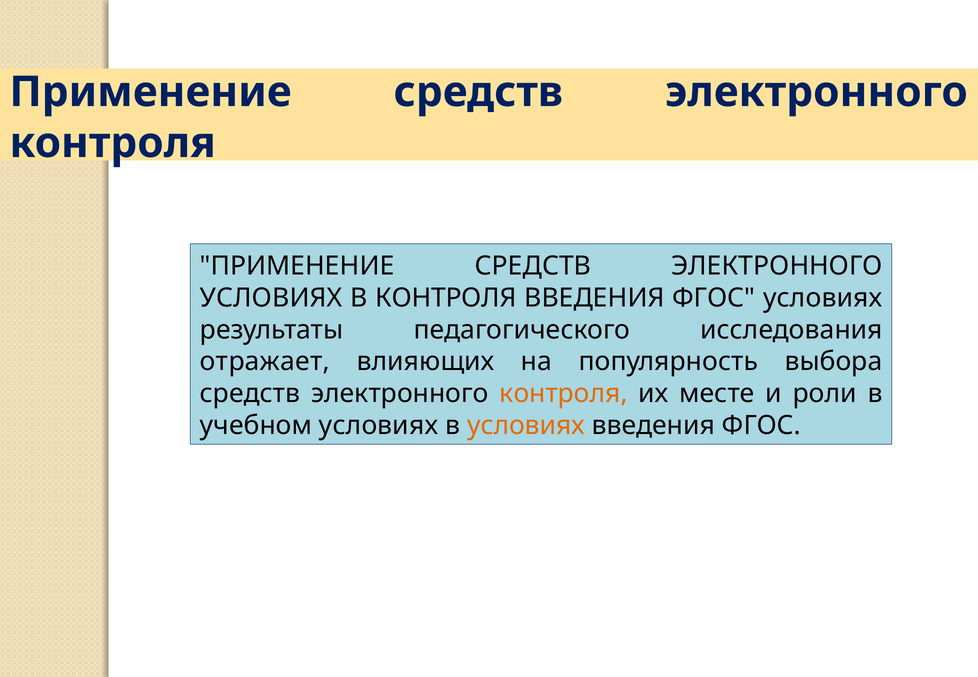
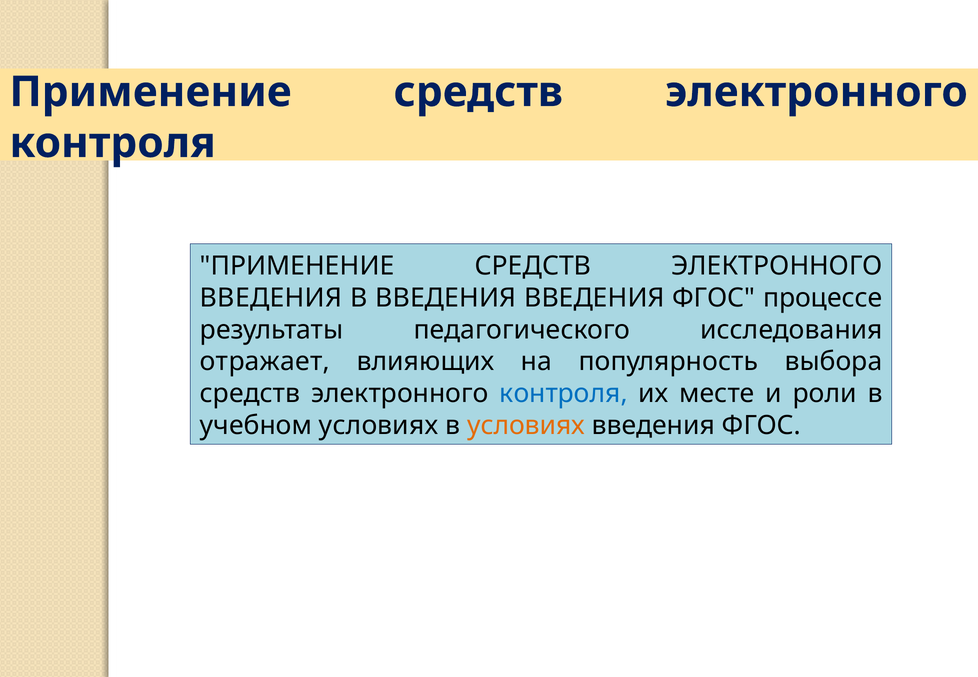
УСЛОВИЯХ: УСЛОВИЯХ -> ВВЕДЕНИЯ (271, 298)
В КОНТРОЛЯ: КОНТРОЛЯ -> ВВЕДЕНИЯ (446, 298)
ФГОС условиях: условиях -> процессе (823, 298)
контроля colour: orange -> blue (564, 394)
